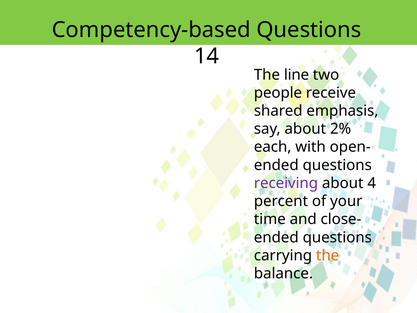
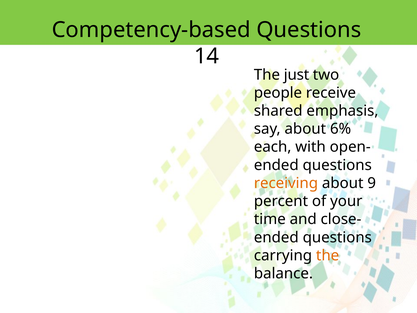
line: line -> just (297, 75)
2%: 2% -> 6% (341, 129)
receiving colour: purple -> orange (286, 183)
4: 4 -> 9 (372, 183)
